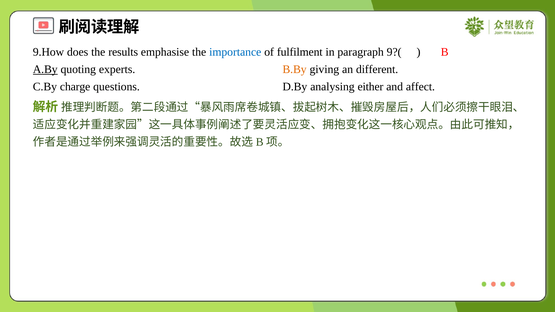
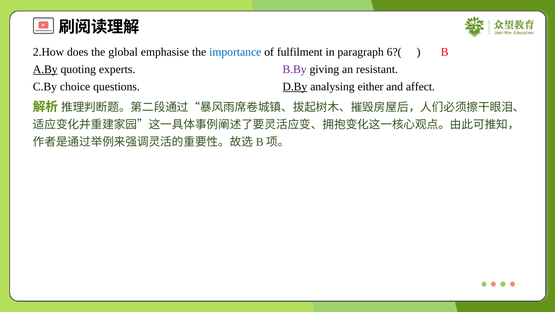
9.How: 9.How -> 2.How (48, 52)
results: results -> global (123, 52)
9?(: 9?( -> 6?( (394, 52)
B.By colour: orange -> purple (295, 69)
different: different -> resistant (377, 69)
charge: charge -> choice (75, 87)
D.By underline: none -> present (295, 87)
